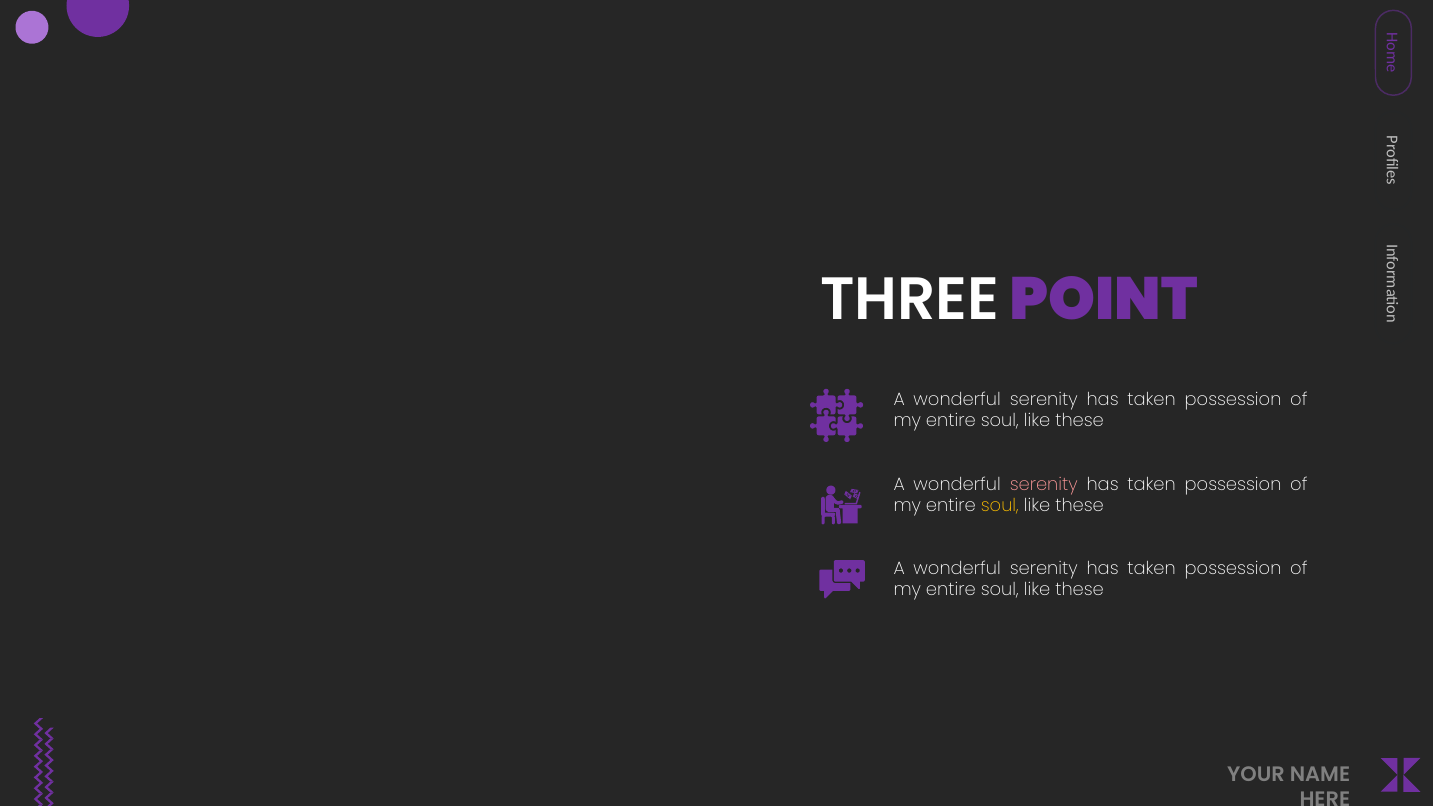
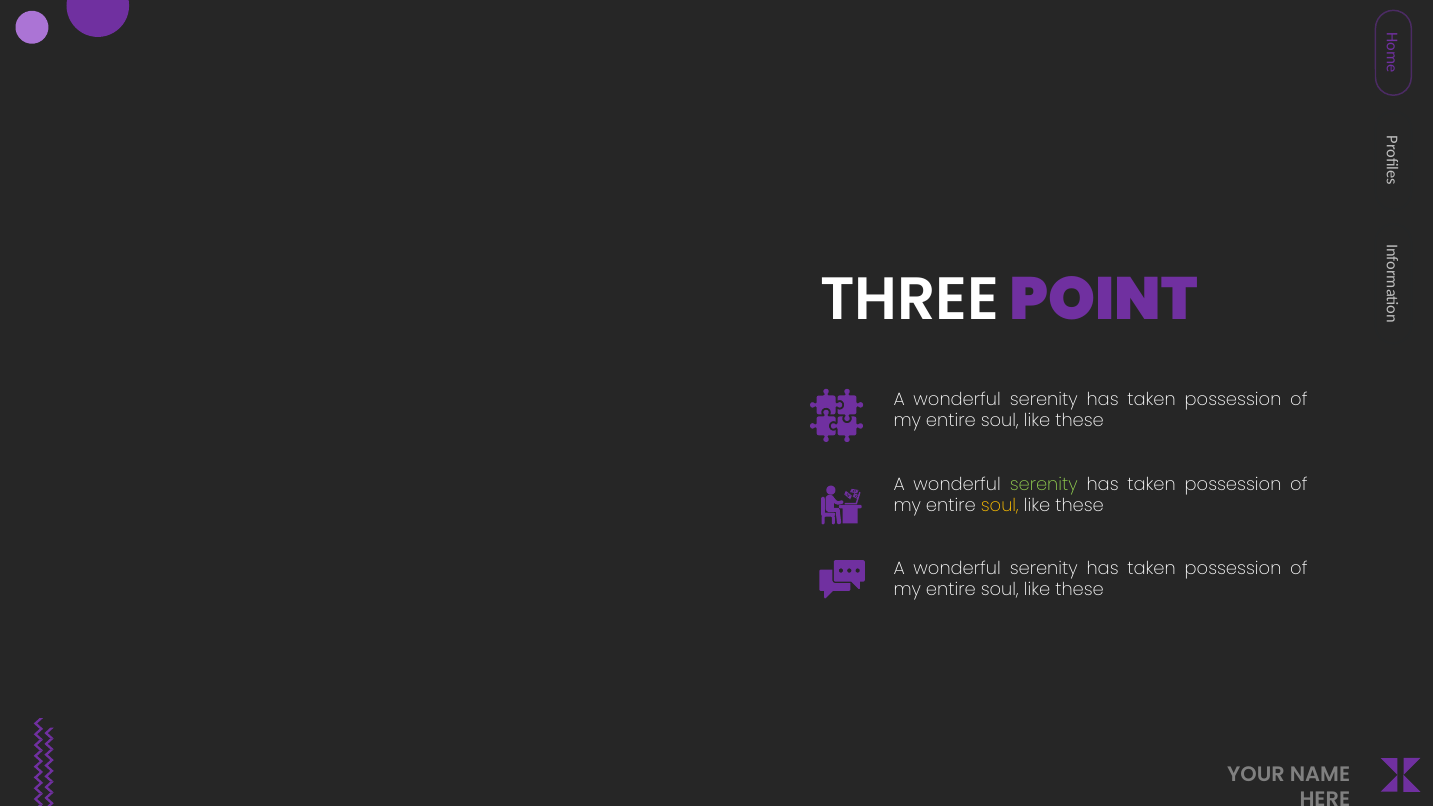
serenity colour: pink -> light green (1044, 484)
